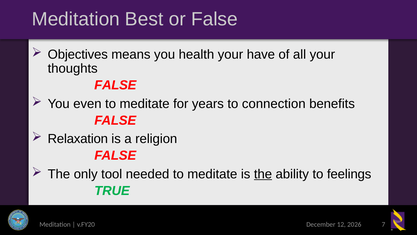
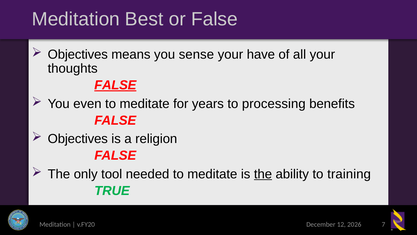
health: health -> sense (196, 54)
FALSE underline: none -> present (115, 85)
connection: connection -> processing (274, 104)
Relaxation: Relaxation -> Objectives (78, 139)
feelings: feelings -> training (349, 174)
